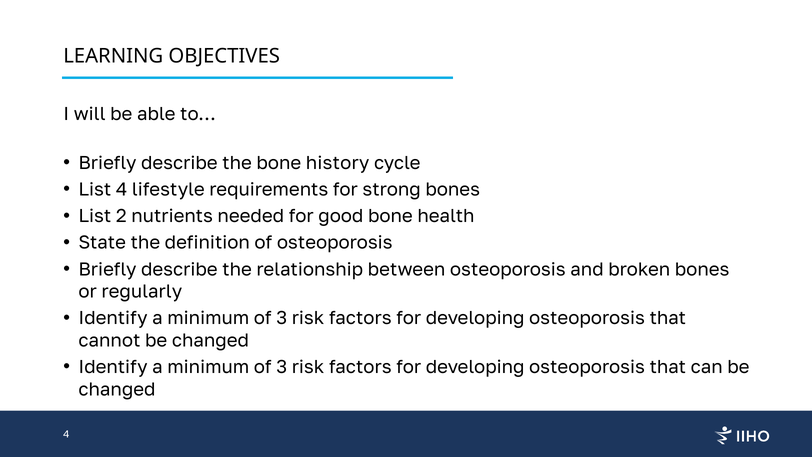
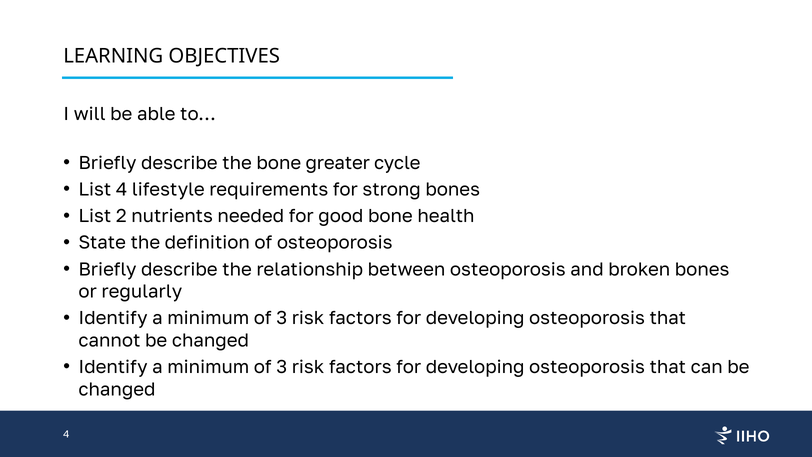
history: history -> greater (338, 163)
